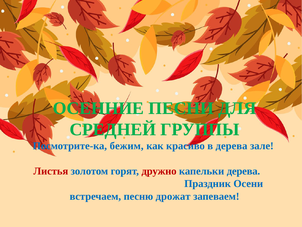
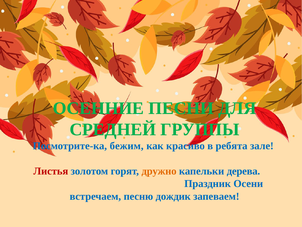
в дерева: дерева -> ребята (232, 146)
дружно colour: red -> orange (159, 171)
дрожат: дрожат -> дождик (173, 196)
